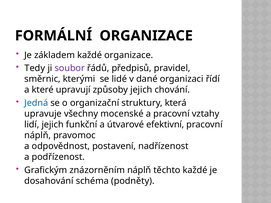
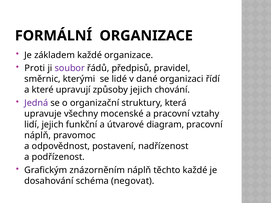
Tedy: Tedy -> Proti (35, 68)
Jedná colour: blue -> purple (36, 103)
efektivní: efektivní -> diagram (165, 125)
podněty: podněty -> negovat (133, 181)
